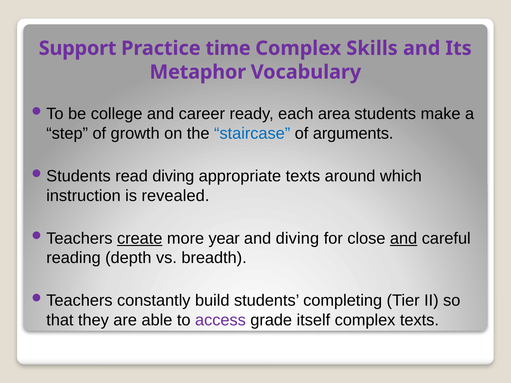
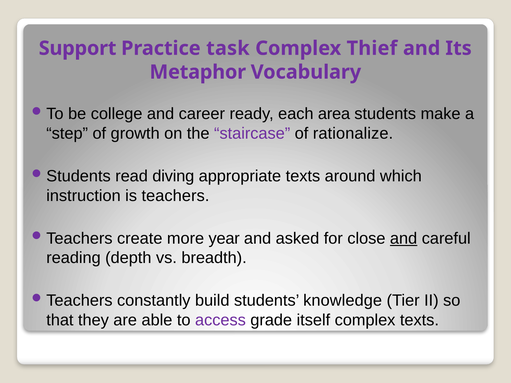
time: time -> task (228, 48)
Skills: Skills -> Thief (372, 48)
staircase colour: blue -> purple (252, 134)
arguments: arguments -> rationalize (353, 134)
revealed: revealed -> teachers (175, 196)
create underline: present -> none (140, 239)
and diving: diving -> asked (297, 239)
completing: completing -> knowledge (343, 301)
